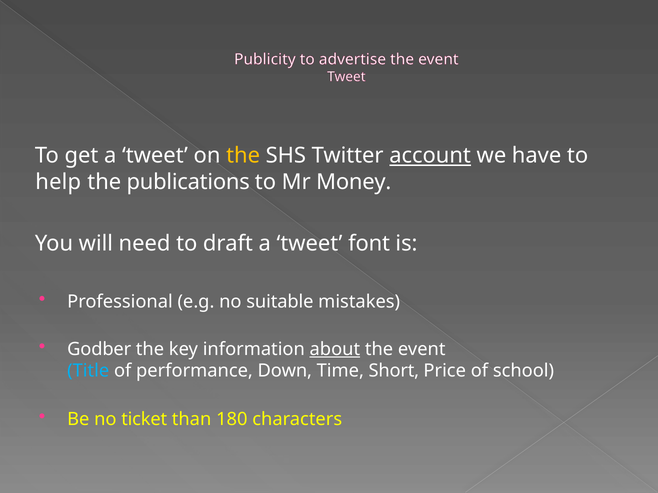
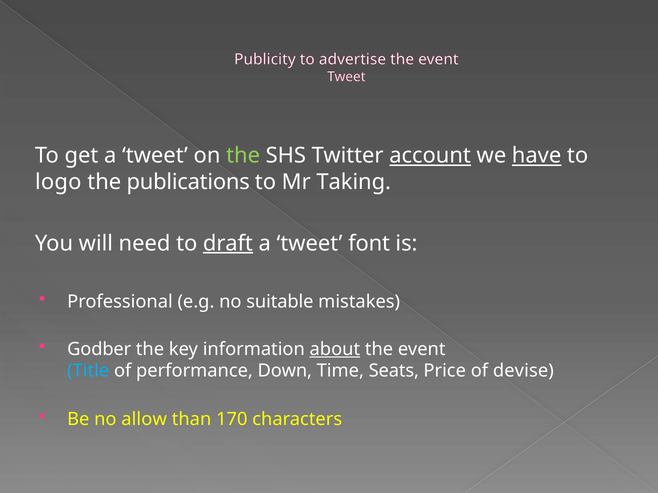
the colour: yellow -> light green (243, 156)
have underline: none -> present (537, 156)
help: help -> logo (58, 182)
Money: Money -> Taking (354, 182)
draft underline: none -> present (228, 244)
Short: Short -> Seats (394, 371)
school: school -> devise (523, 371)
ticket: ticket -> allow (144, 420)
180: 180 -> 170 (232, 420)
